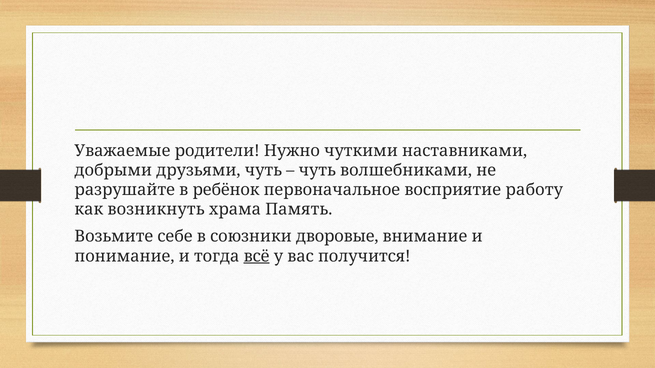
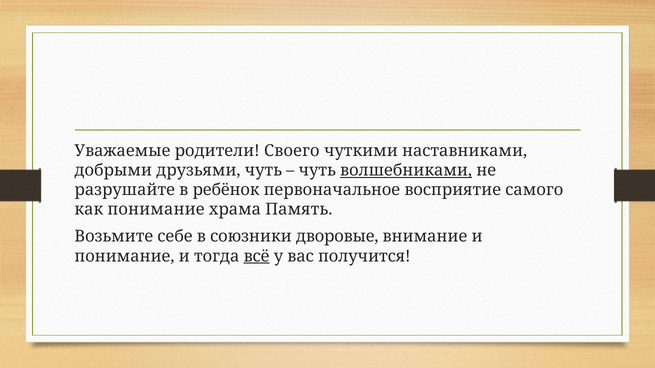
Нужно: Нужно -> Своего (292, 151)
волшебниками underline: none -> present (406, 170)
работу: работу -> самого (534, 190)
как возникнуть: возникнуть -> понимание (156, 210)
